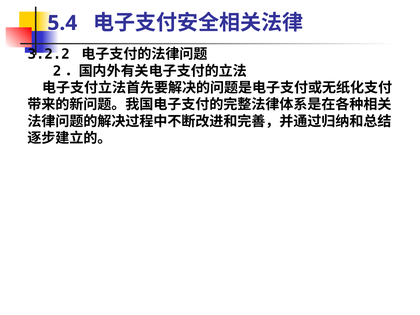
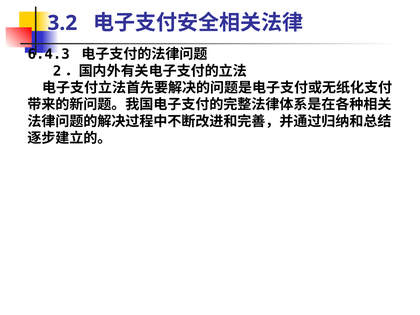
5.4: 5.4 -> 3.2 (62, 23)
3.2.2: 3.2.2 -> 6.4.3 (49, 54)
